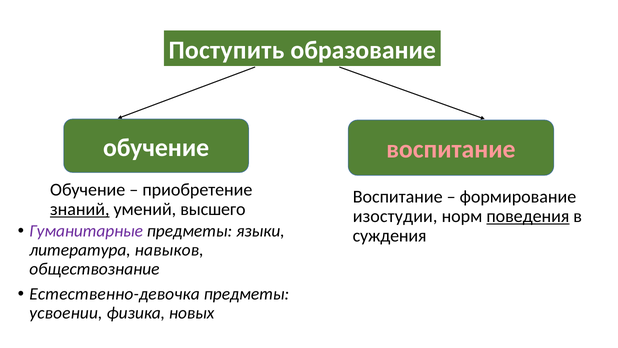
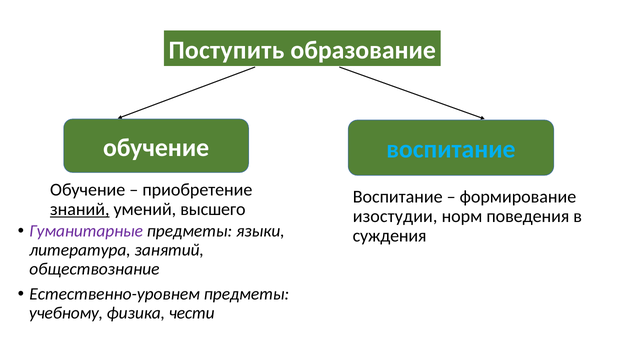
воспитание colour: pink -> light blue (451, 149)
поведения underline: present -> none (528, 216)
навыков: навыков -> занятий (169, 250)
Естественно-девочка: Естественно-девочка -> Естественно-уровнем (115, 294)
усвоении: усвоении -> учебному (66, 313)
новых: новых -> чести (192, 313)
